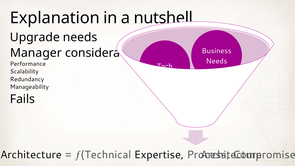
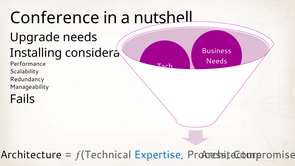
Explanation: Explanation -> Conference (55, 18)
Manager: Manager -> Installing (36, 53)
Expertise colour: black -> blue (159, 155)
